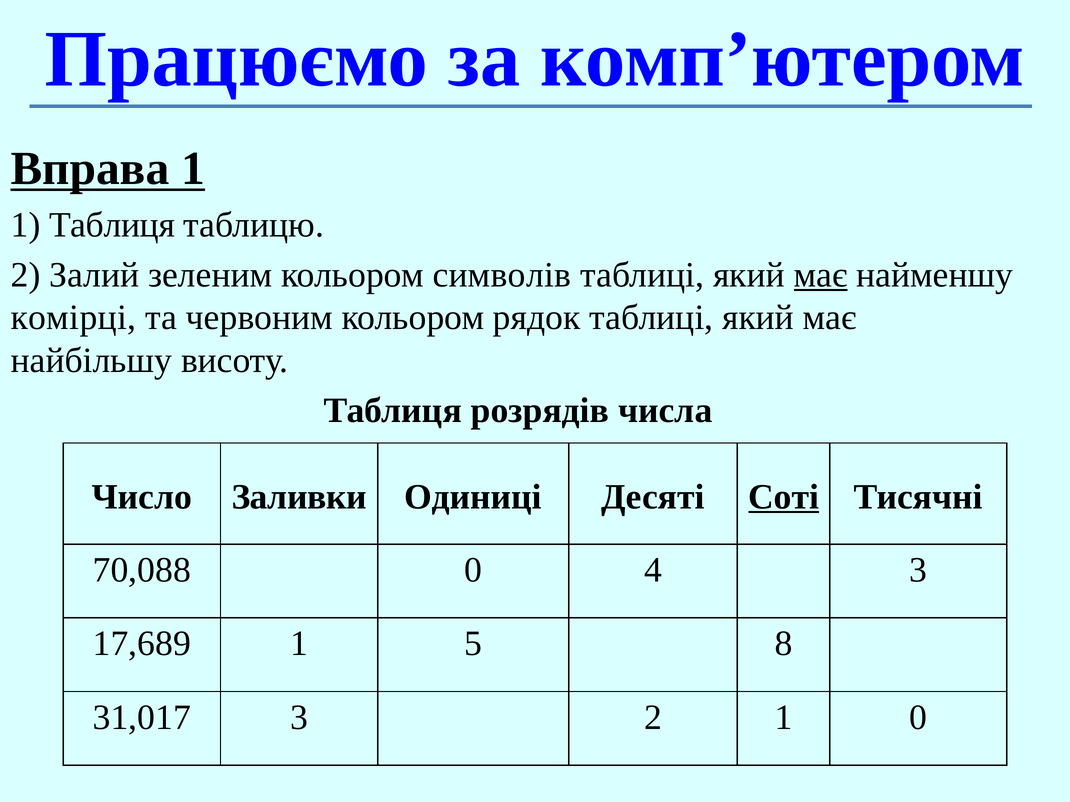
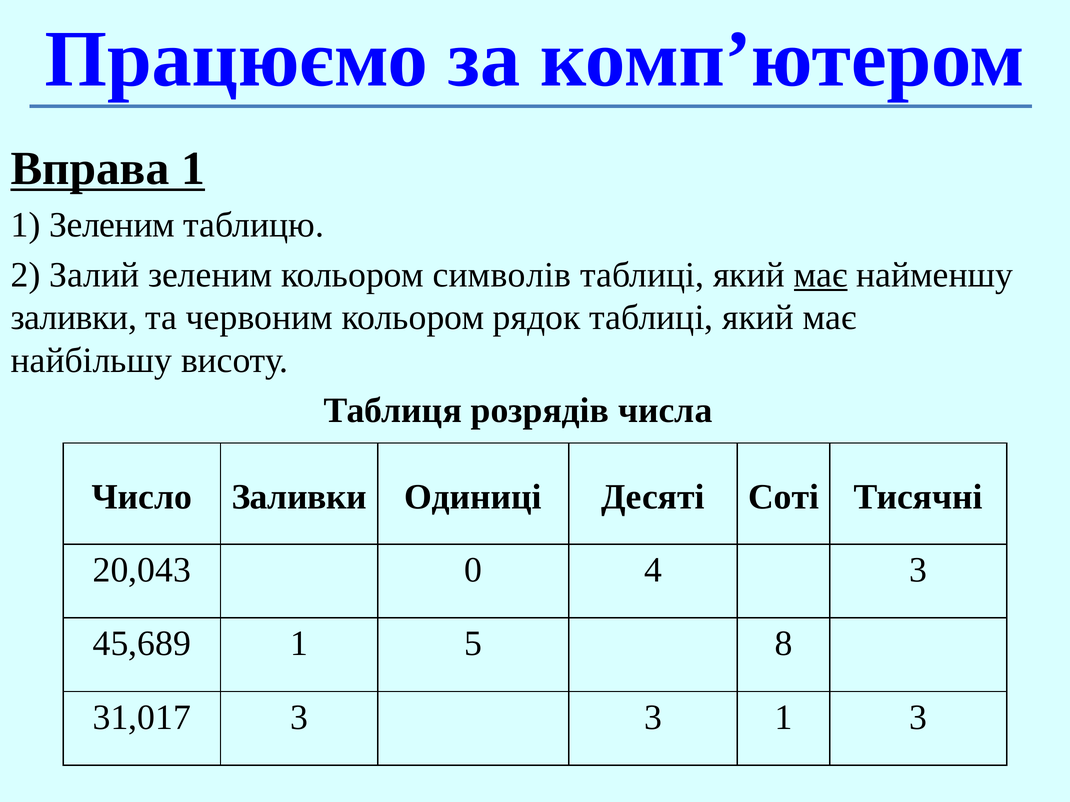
1 Таблиця: Таблиця -> Зеленим (112, 225)
комірці: комірці -> заливки (74, 318)
Соті underline: present -> none (784, 497)
70,088: 70,088 -> 20,043 (142, 570)
17,689: 17,689 -> 45,689 (142, 644)
3 2: 2 -> 3 (653, 718)
1 0: 0 -> 3 (918, 718)
